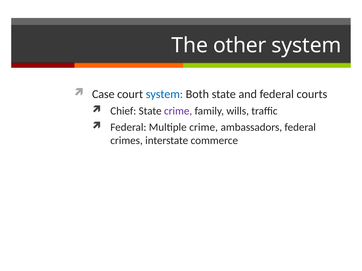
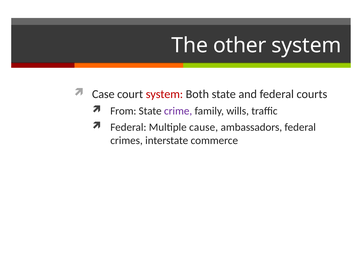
system colour: blue -> red (164, 94)
Chief: Chief -> From (123, 111)
Multiple crime: crime -> cause (204, 127)
